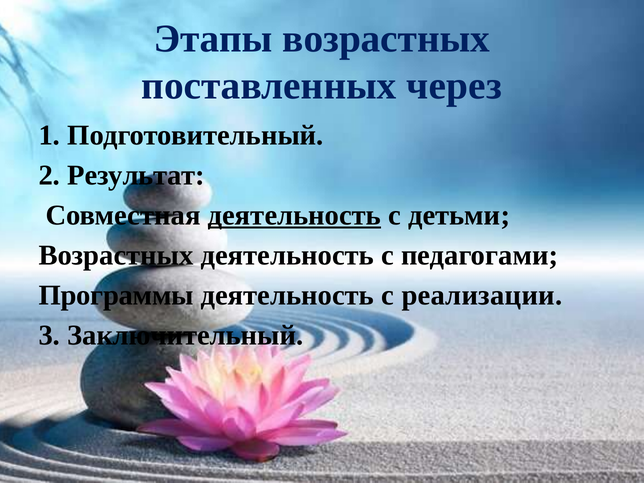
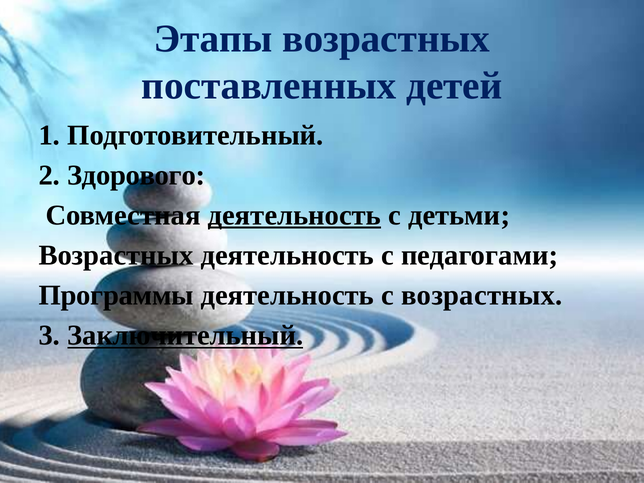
через: через -> детей (454, 86)
Результат: Результат -> Здорового (136, 175)
с реализации: реализации -> возрастных (482, 295)
Заключительный underline: none -> present (185, 336)
